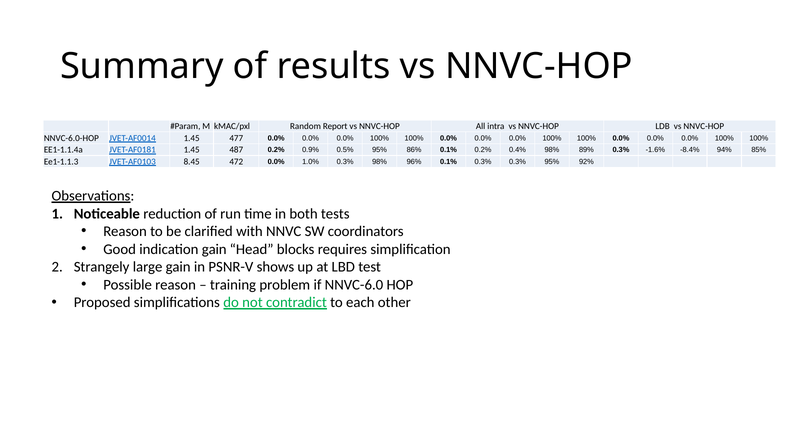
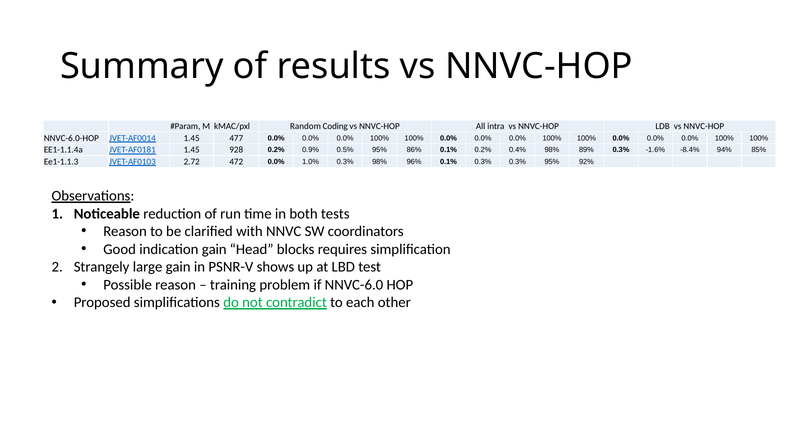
Report: Report -> Coding (335, 126)
487: 487 -> 928 (236, 150)
8.45: 8.45 -> 2.72 (192, 162)
